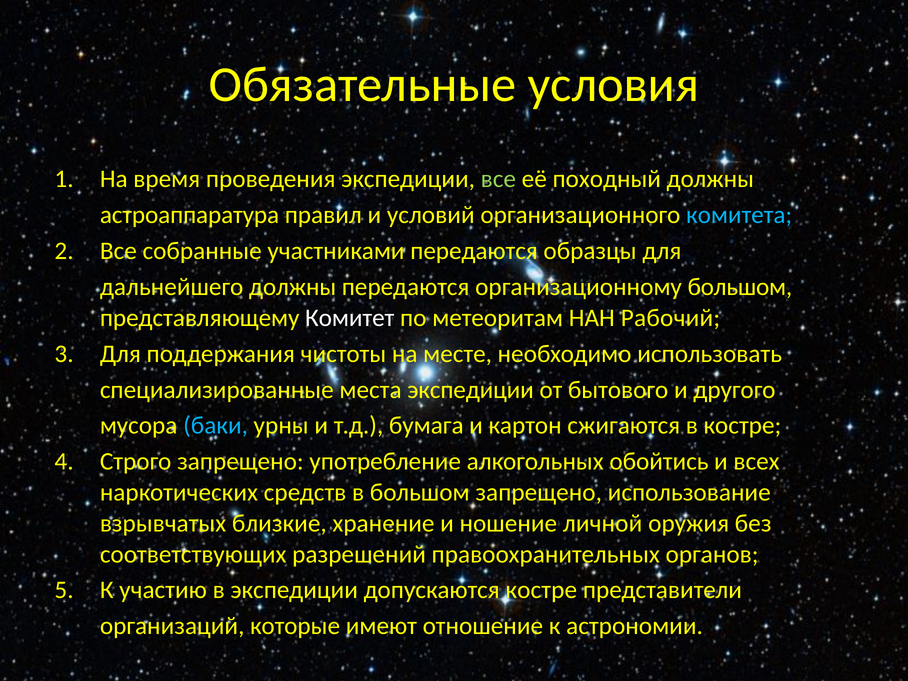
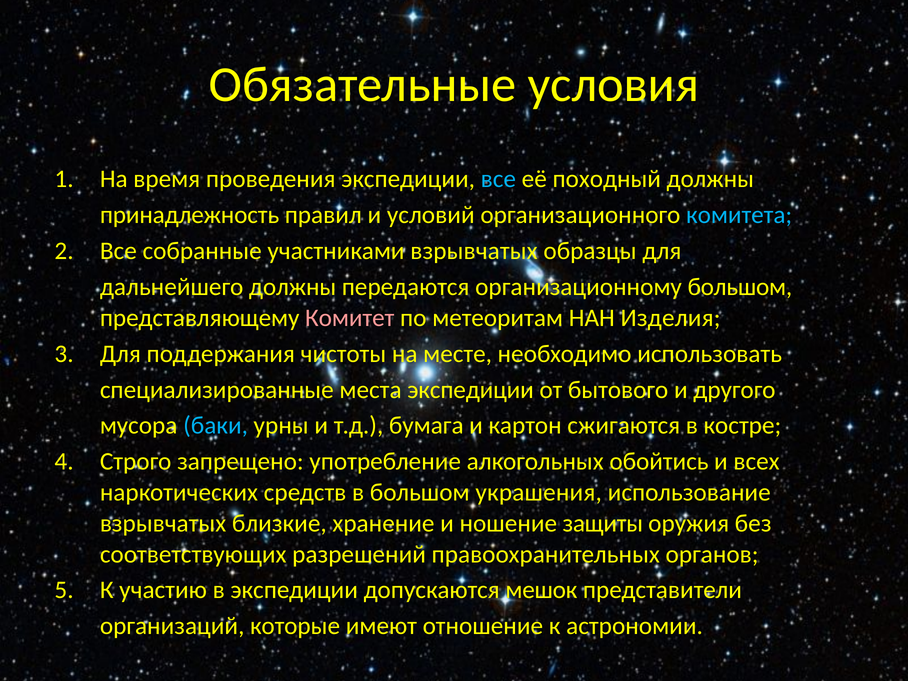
все colour: light green -> light blue (498, 179)
астроаппаратура: астроаппаратура -> принадлежность (190, 215)
участниками передаются: передаются -> взрывчатых (474, 251)
Комитет colour: white -> pink (350, 318)
Рабочий: Рабочий -> Изделия (671, 318)
большом запрещено: запрещено -> украшения (539, 492)
личной: личной -> защиты (603, 523)
допускаются костре: костре -> мешок (541, 590)
